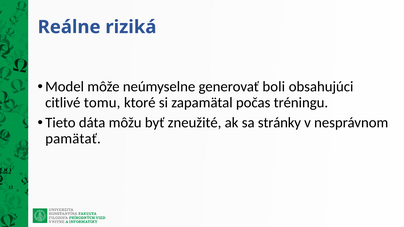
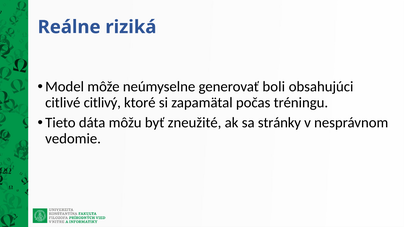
tomu: tomu -> citlivý (102, 103)
pamätať: pamätať -> vedomie (73, 139)
